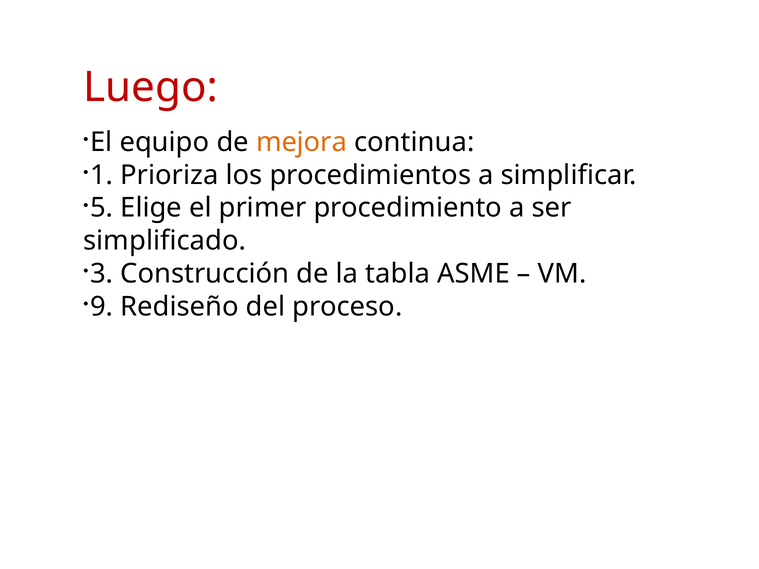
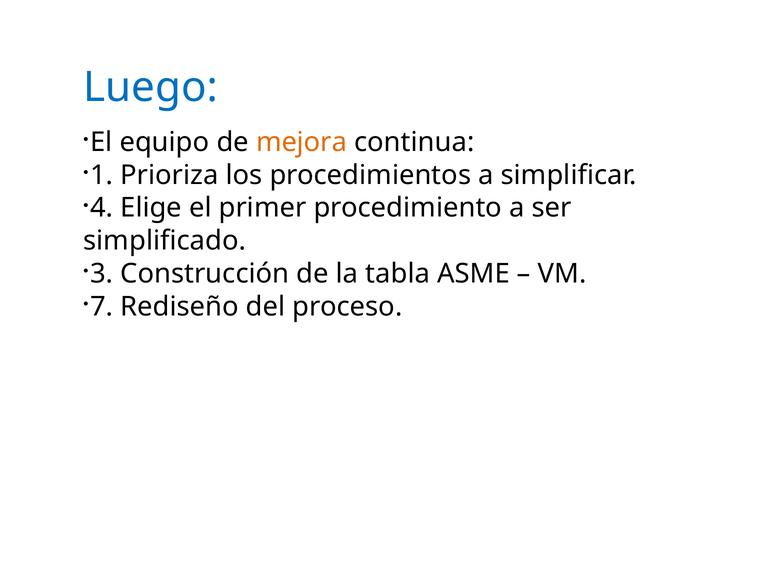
Luego colour: red -> blue (151, 88)
5: 5 -> 4 (102, 208)
9: 9 -> 7 (102, 307)
